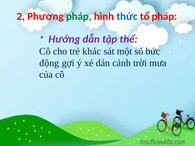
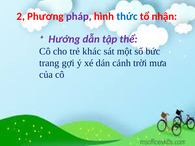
pháp colour: green -> purple (79, 16)
tổ pháp: pháp -> nhận (164, 16)
động: động -> trang (49, 63)
